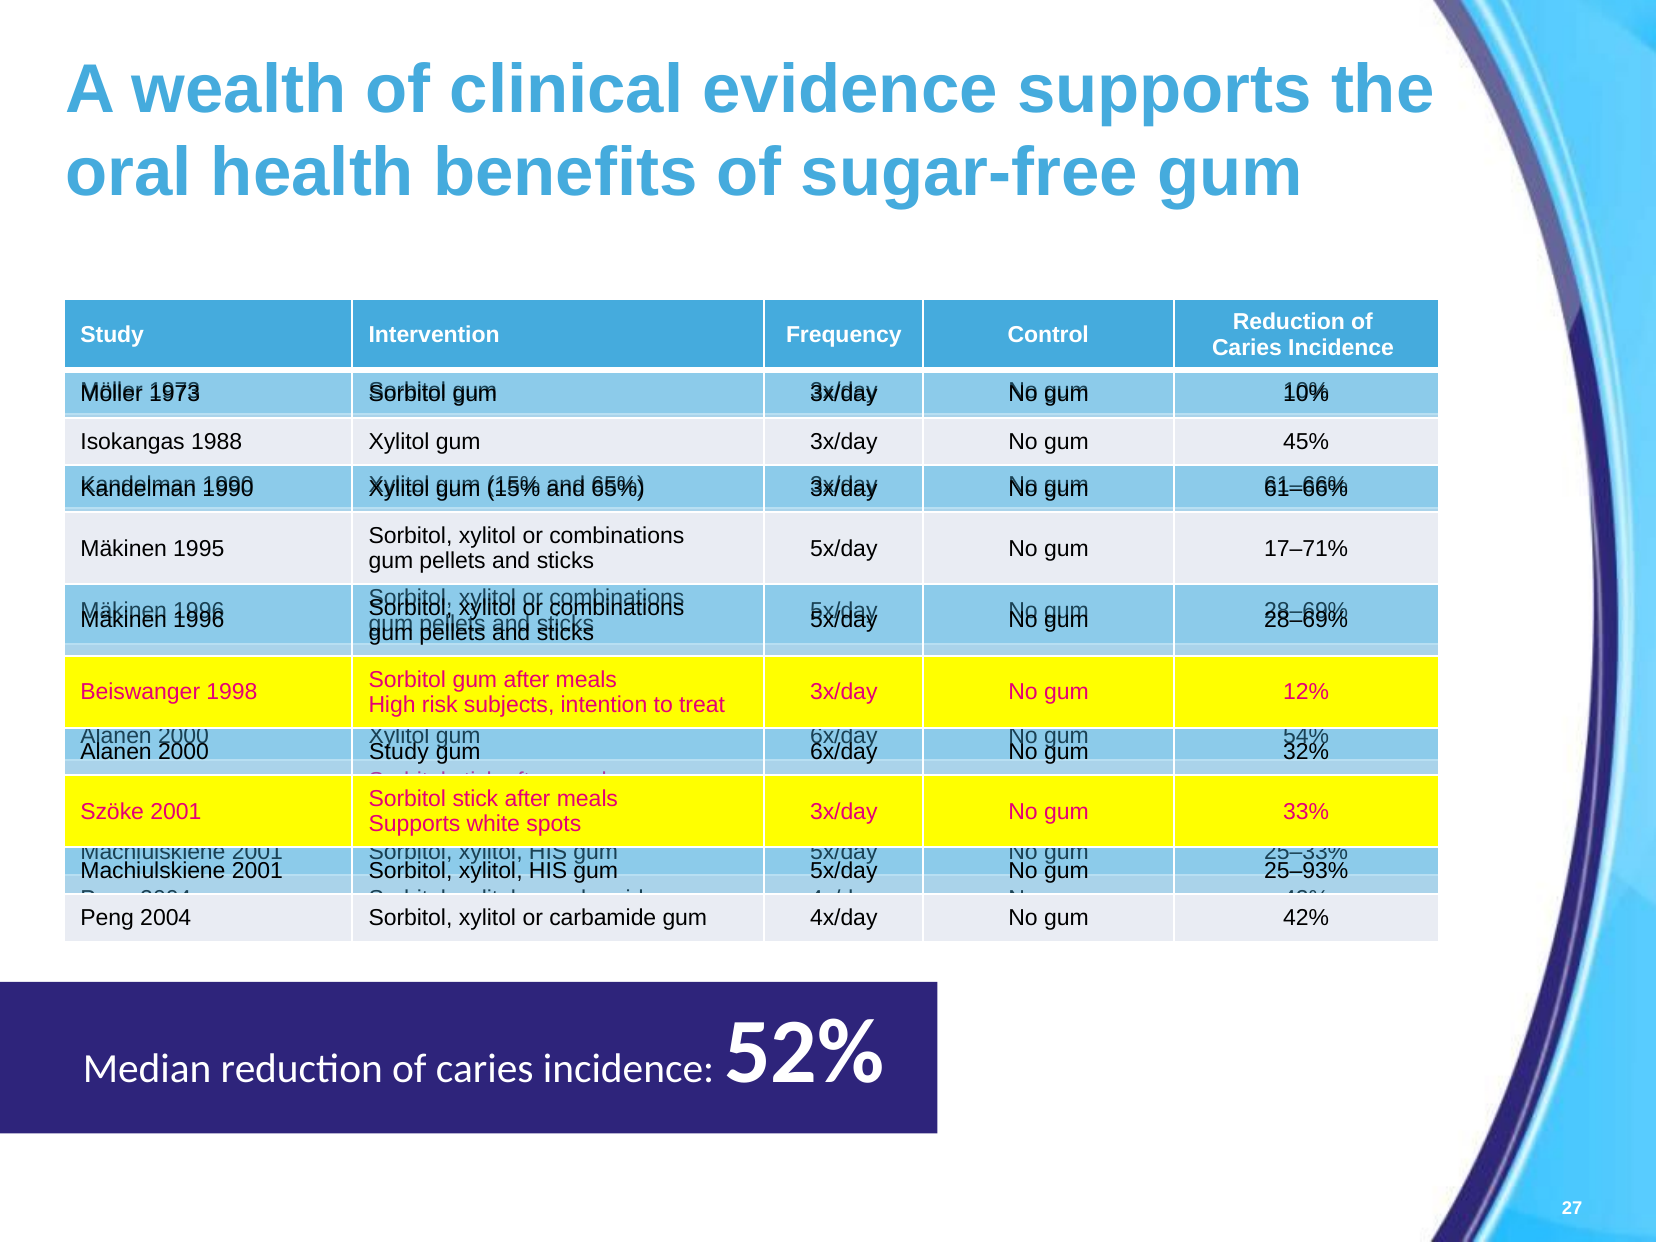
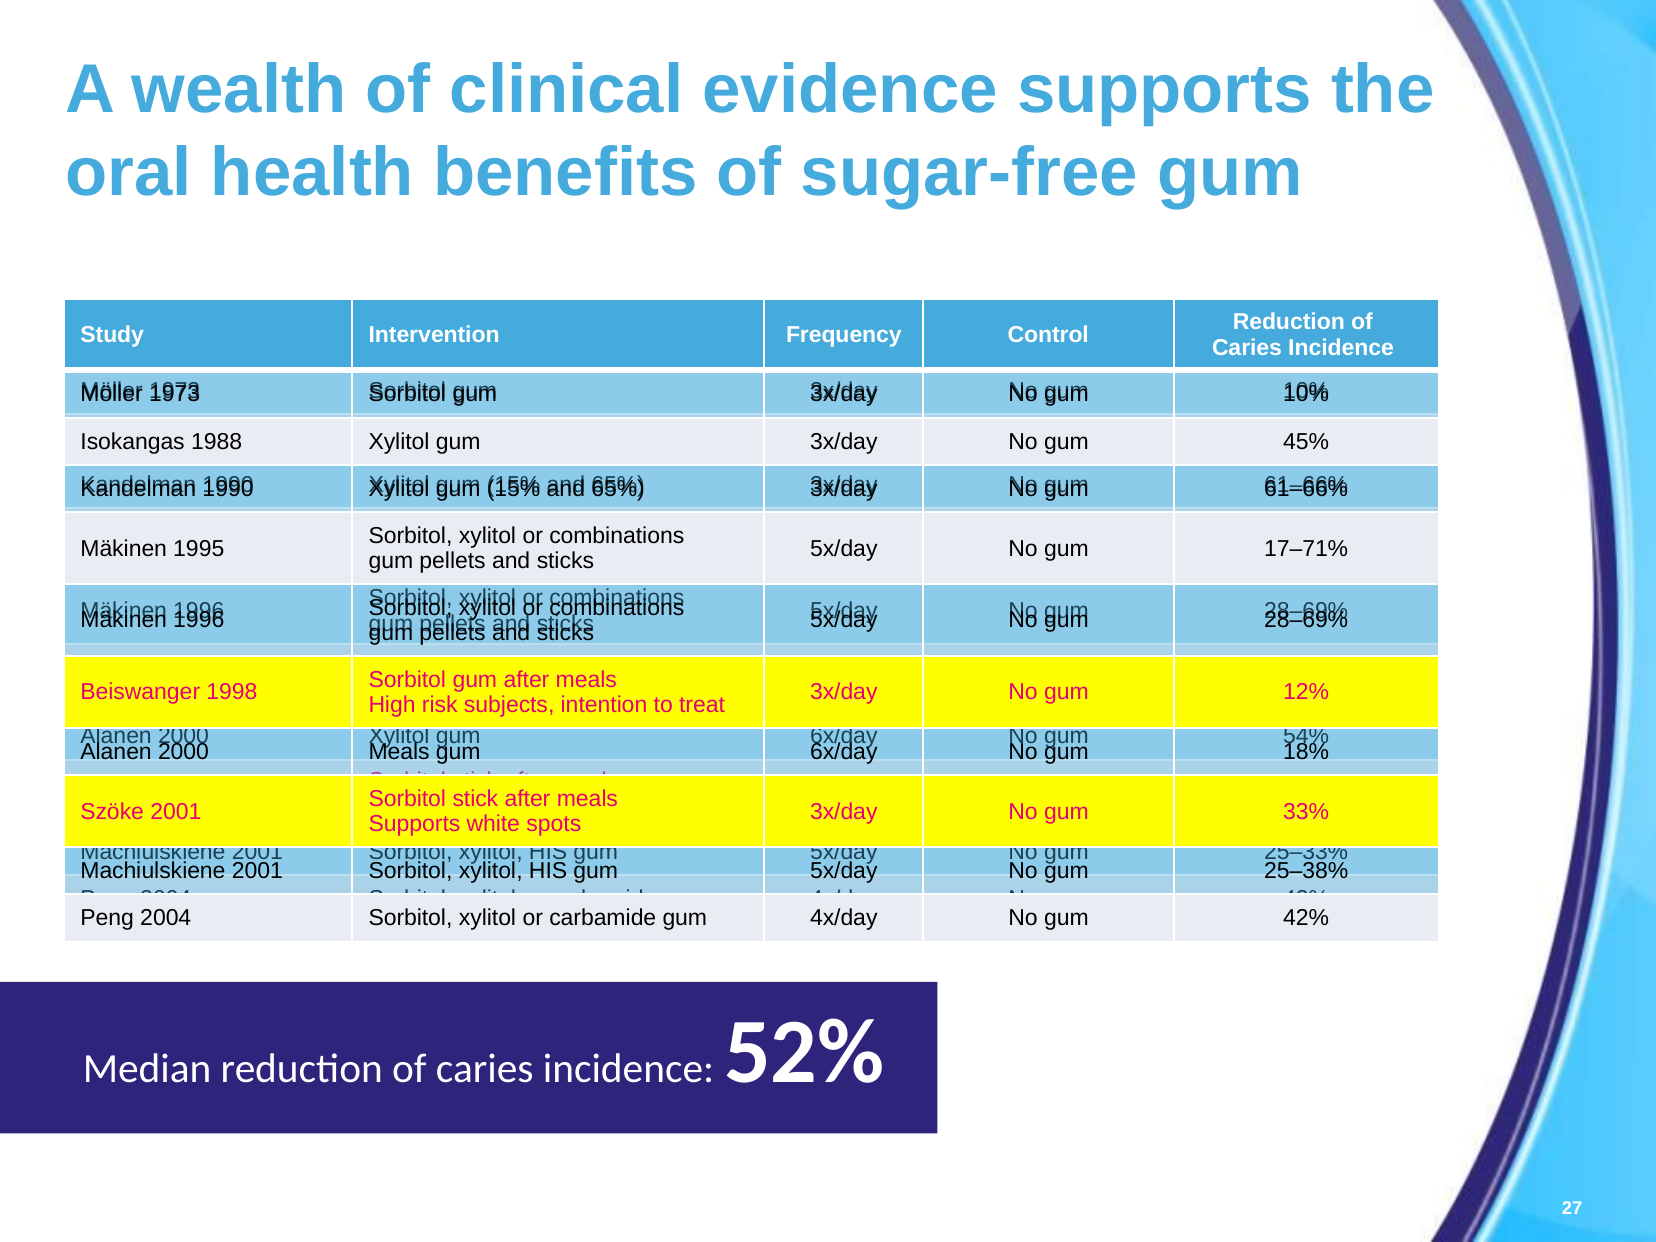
2000 Study: Study -> Meals (399, 752)
32%: 32% -> 18% (1306, 752)
25–93%: 25–93% -> 25–38% (1306, 871)
